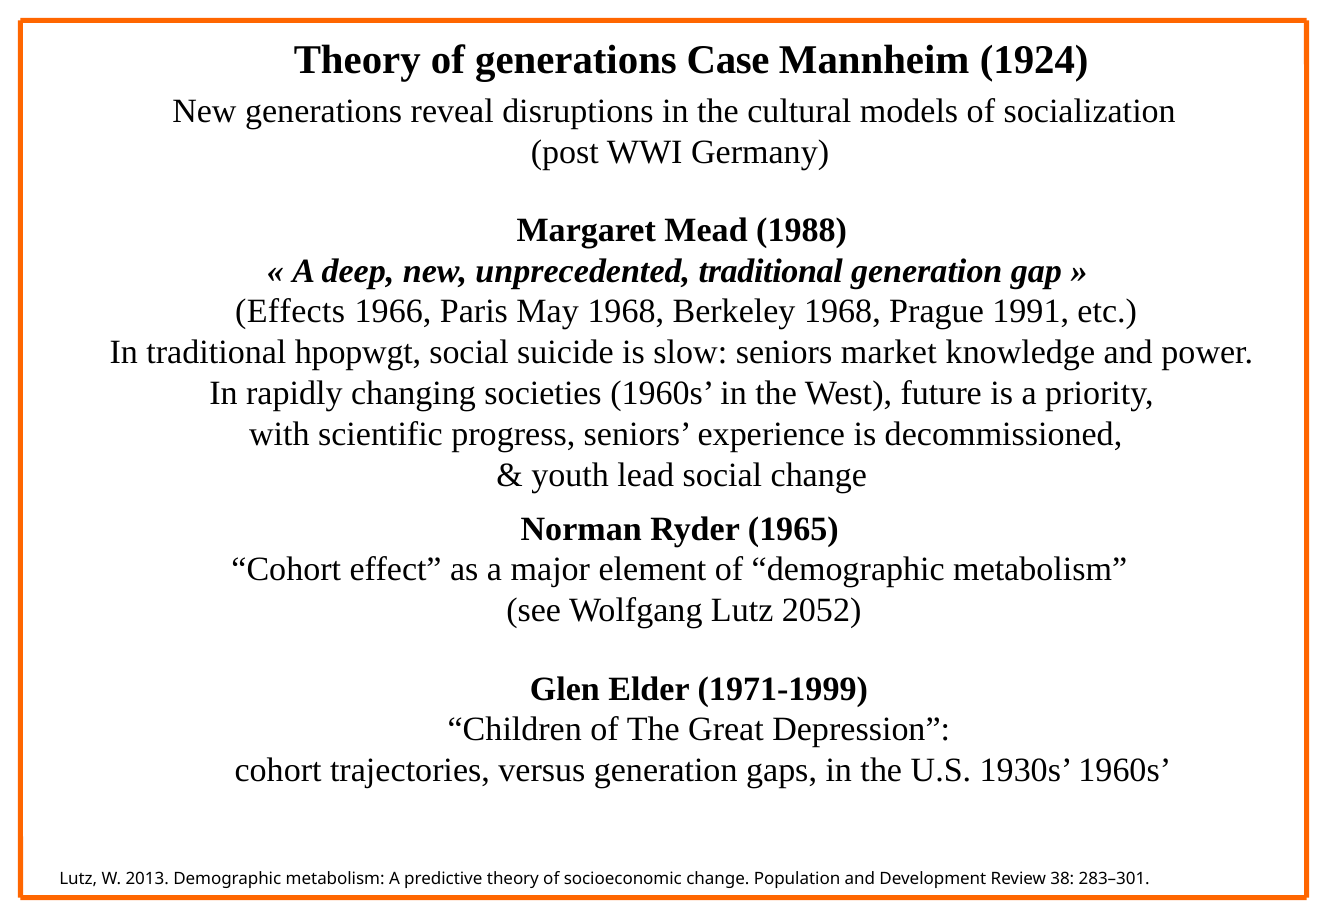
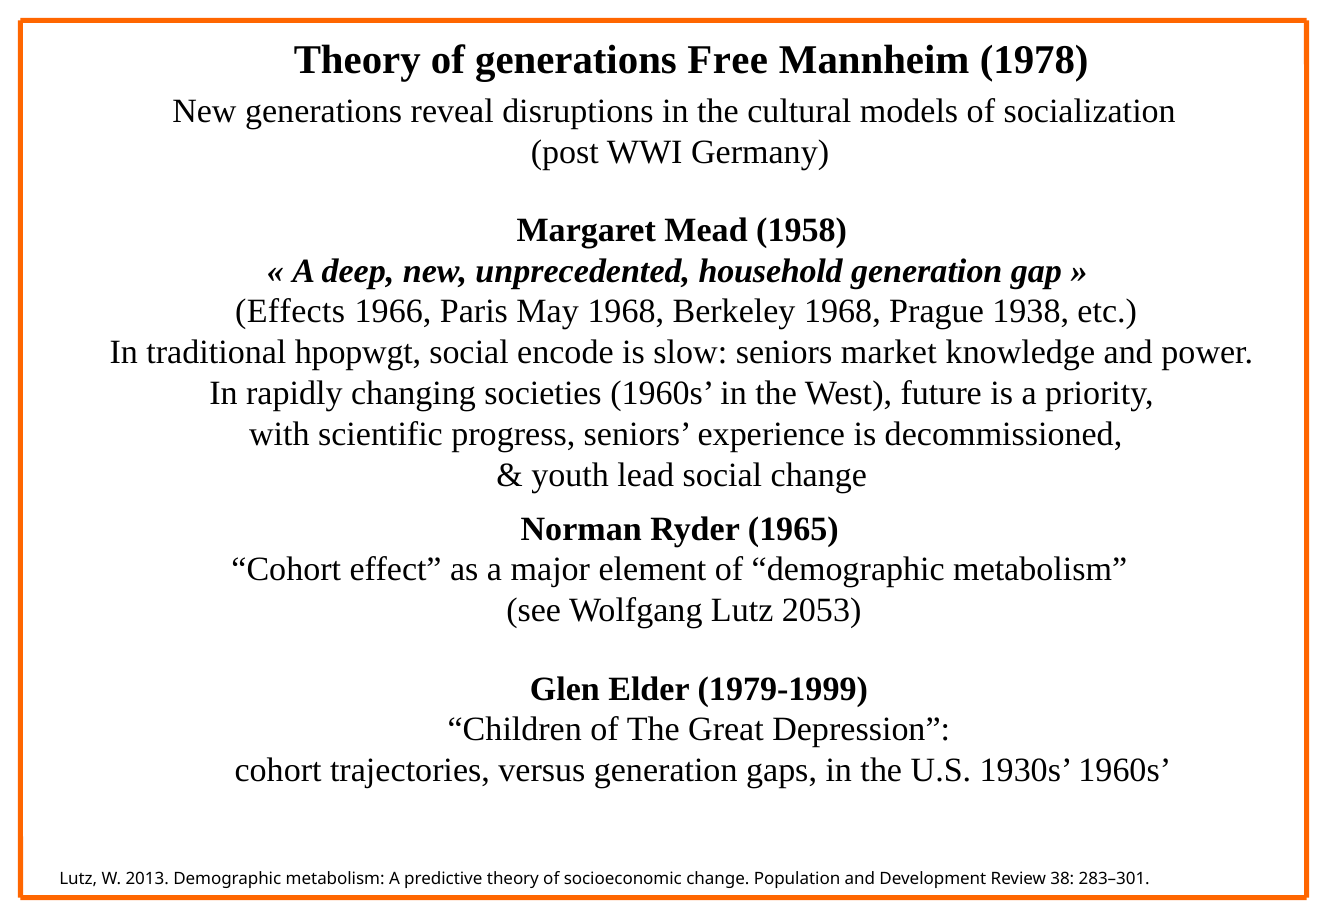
Case: Case -> Free (728, 60)
1924: 1924 -> 1978 (1034, 60)
1988: 1988 -> 1958 (802, 230)
unprecedented traditional: traditional -> household (771, 271)
1991: 1991 -> 1938 (1031, 312)
suicide: suicide -> encode (565, 353)
2052: 2052 -> 2053 (822, 611)
1971-1999: 1971-1999 -> 1979-1999 (783, 689)
